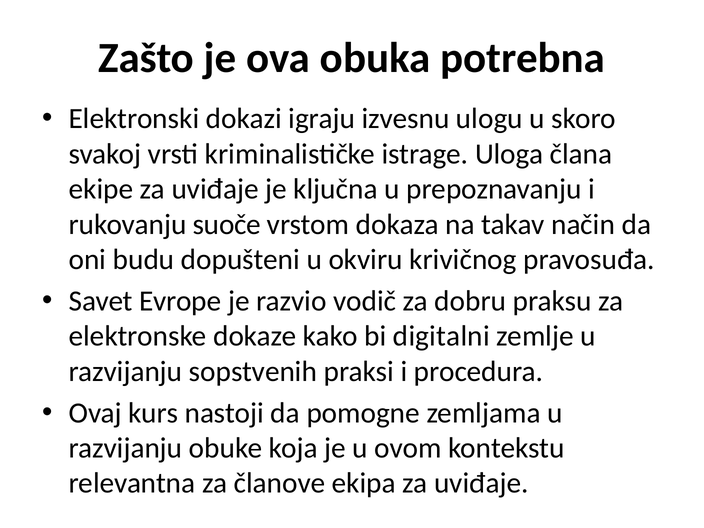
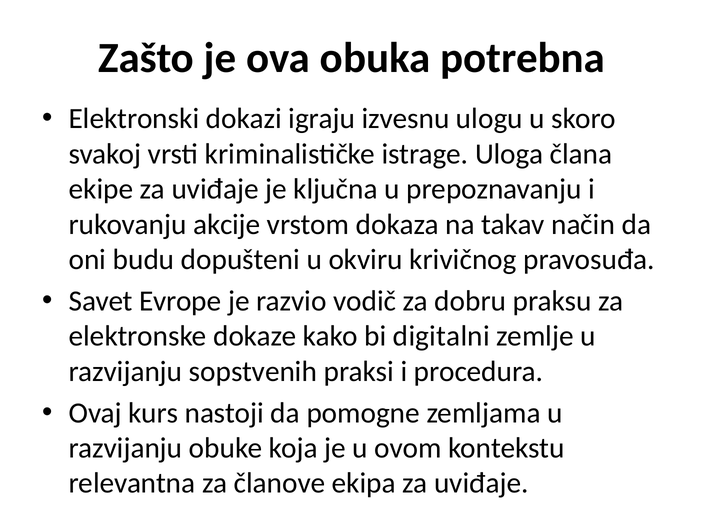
suoče: suoče -> akcije (227, 224)
